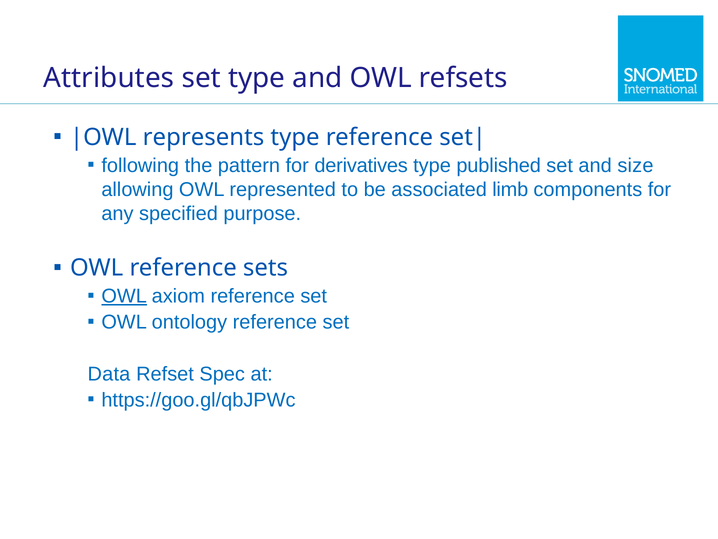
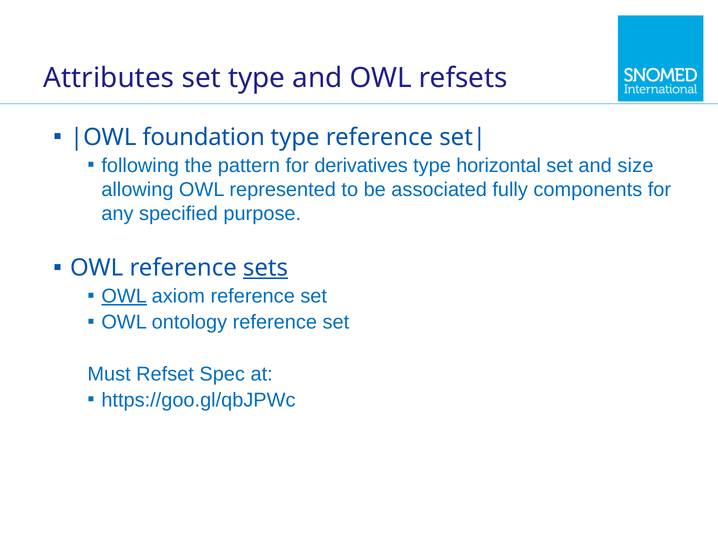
represents: represents -> foundation (204, 137)
published: published -> horizontal (499, 165)
limb: limb -> fully (510, 189)
sets underline: none -> present (265, 268)
Data: Data -> Must (109, 374)
